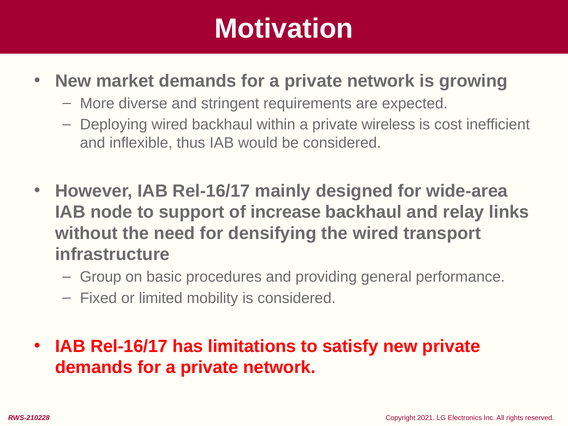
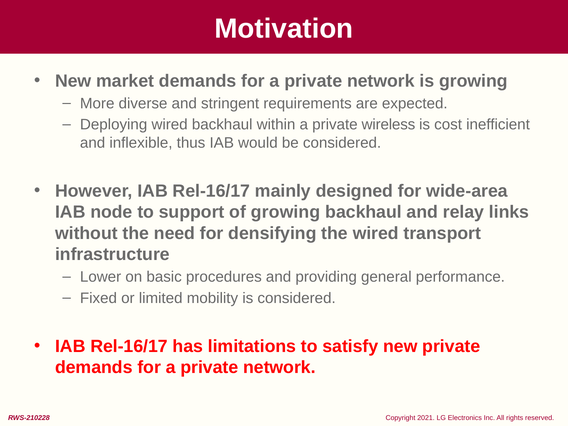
of increase: increase -> growing (286, 212)
Group: Group -> Lower (101, 277)
